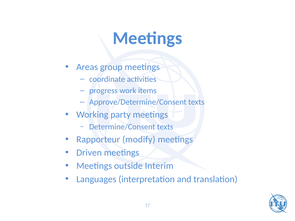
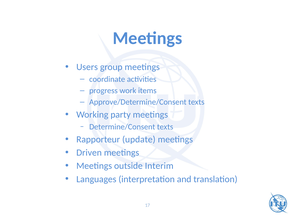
Areas: Areas -> Users (87, 67)
modify: modify -> update (139, 140)
